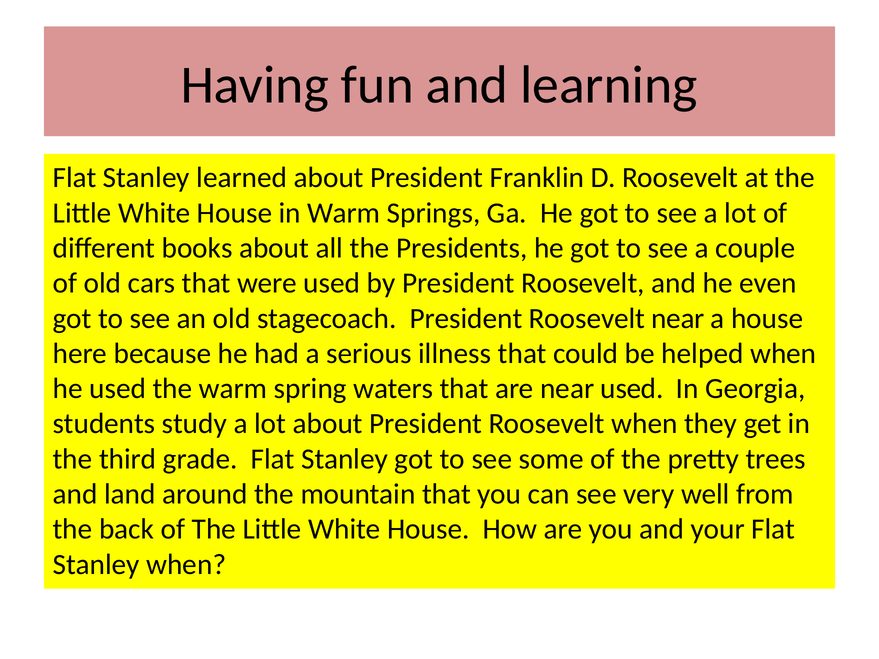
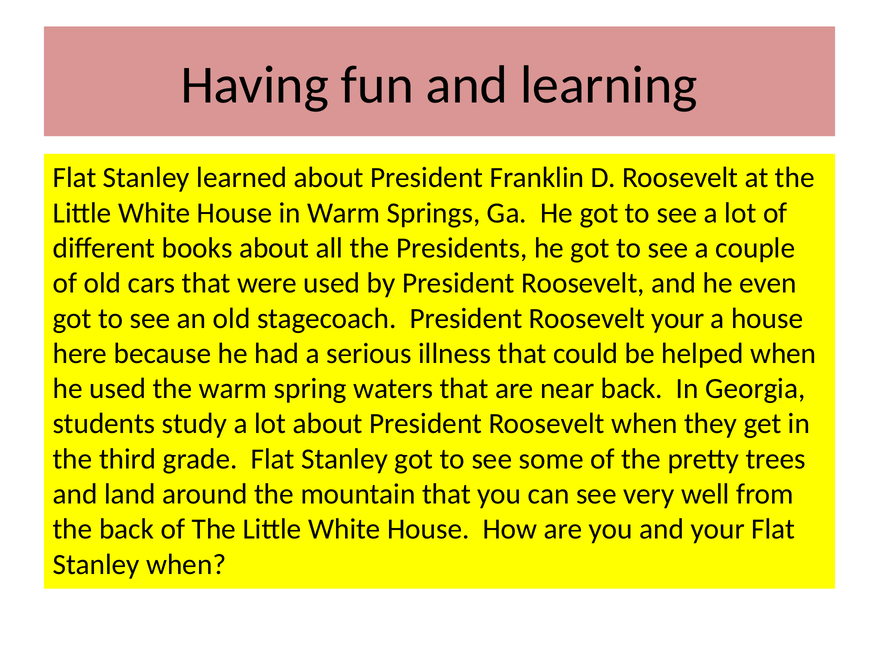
Roosevelt near: near -> your (678, 318)
near used: used -> back (632, 389)
